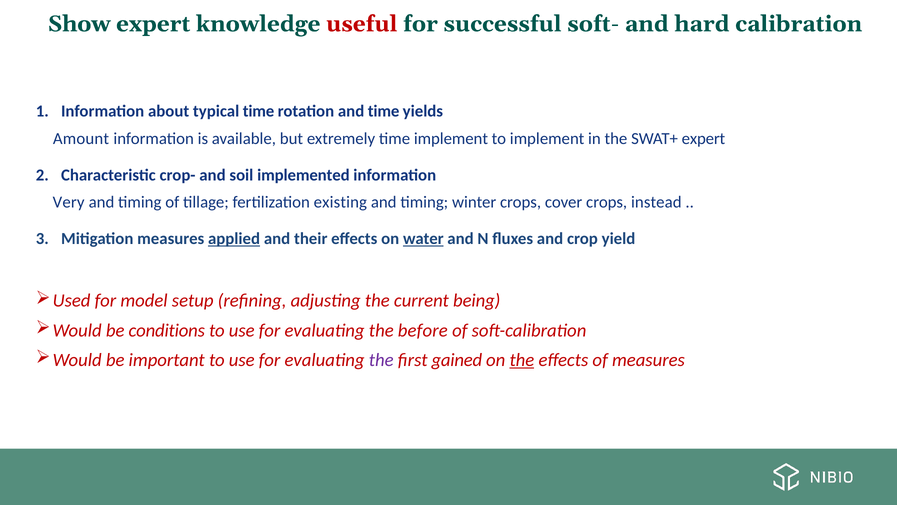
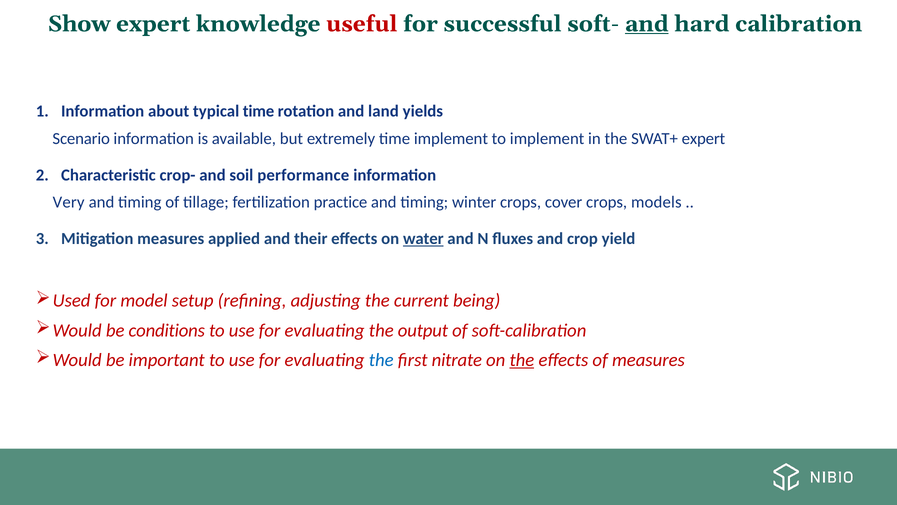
and underline: none -> present (647, 24)
and time: time -> land (383, 111)
Amount: Amount -> Scenario (81, 138)
implemented: implemented -> performance (303, 175)
existing: existing -> practice (341, 202)
instead: instead -> models (656, 202)
applied underline: present -> none (234, 238)
before: before -> output (423, 330)
the colour: purple -> blue (381, 360)
gained: gained -> nitrate (457, 360)
